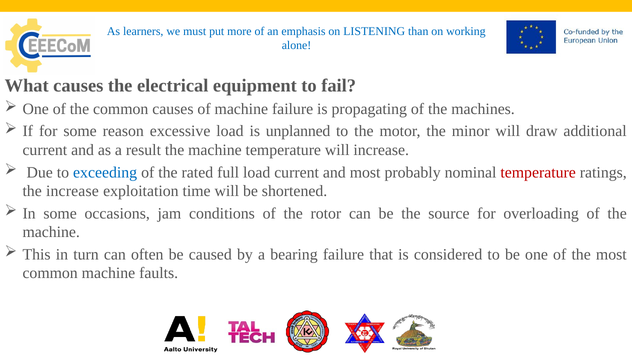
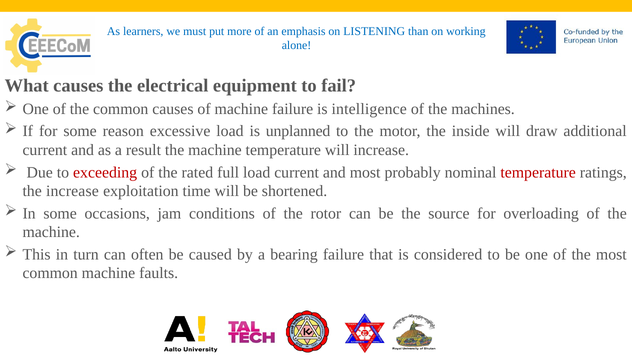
propagating: propagating -> intelligence (369, 109)
minor: minor -> inside (471, 131)
exceeding colour: blue -> red (105, 173)
